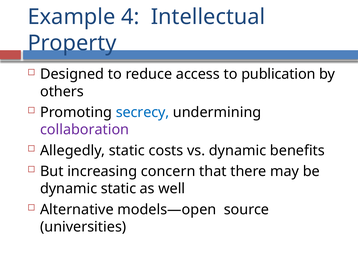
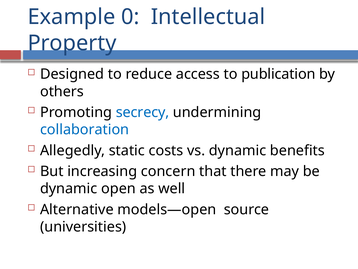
4: 4 -> 0 (130, 17)
collaboration colour: purple -> blue (85, 129)
dynamic static: static -> open (118, 188)
